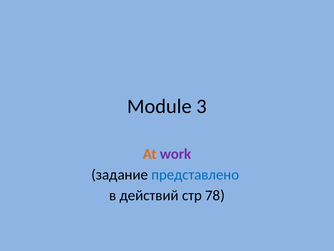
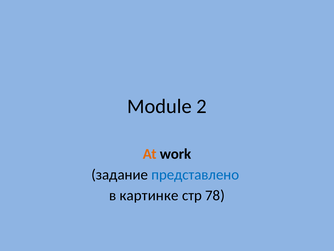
3: 3 -> 2 (201, 106)
work colour: purple -> black (175, 154)
действий: действий -> картинке (149, 195)
